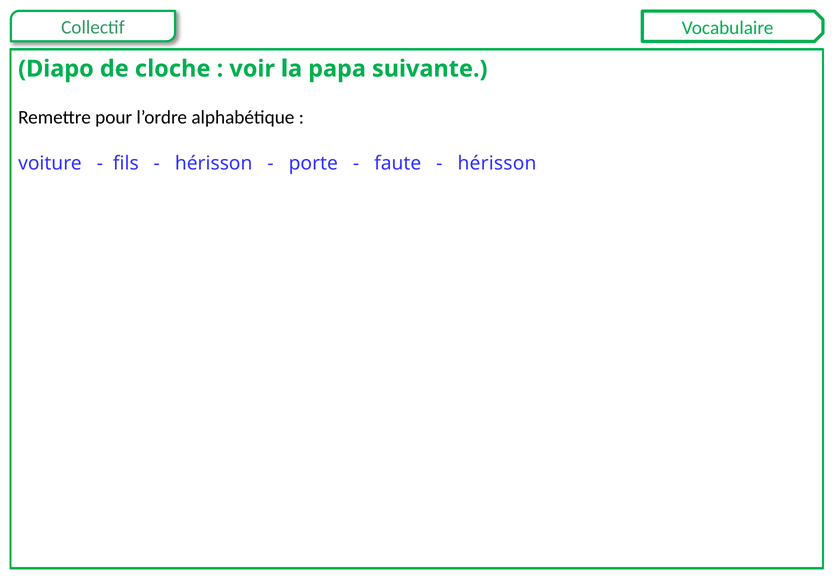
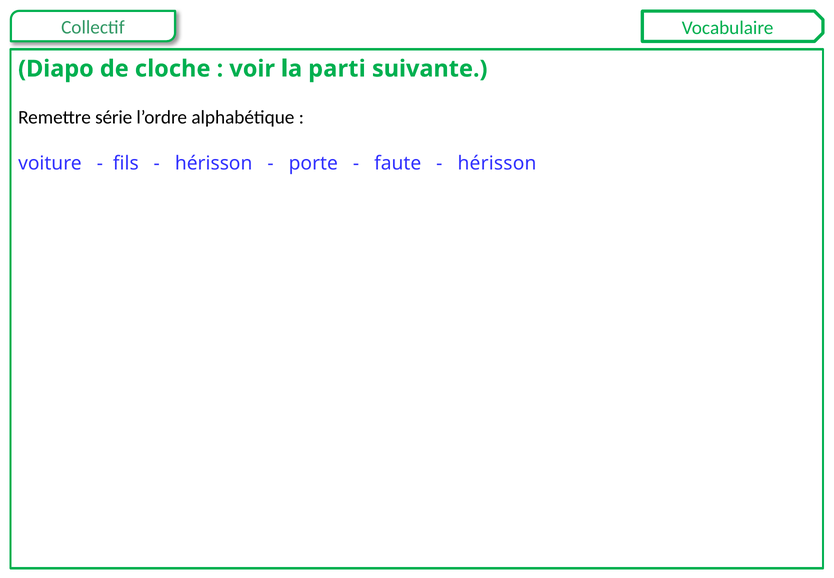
papa: papa -> parti (337, 69)
pour: pour -> série (114, 117)
